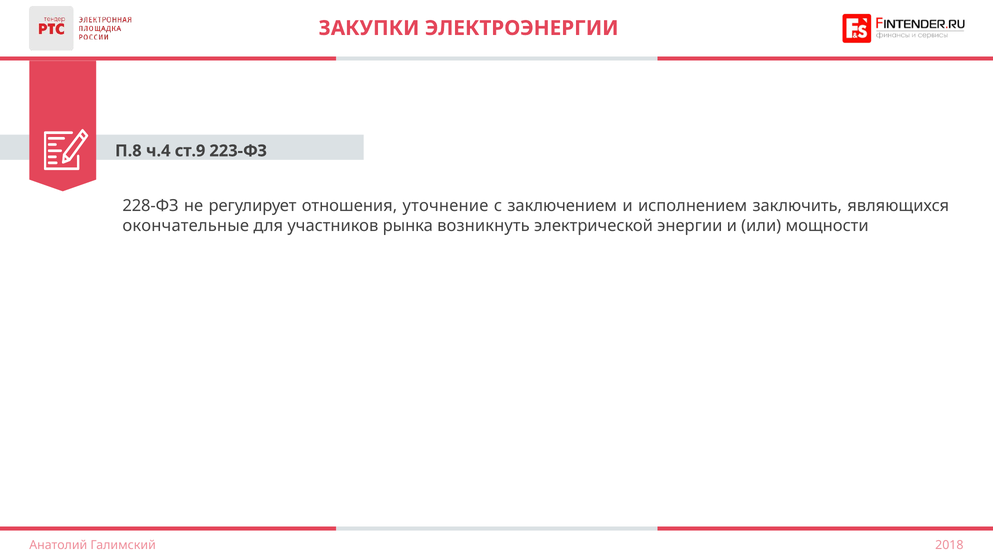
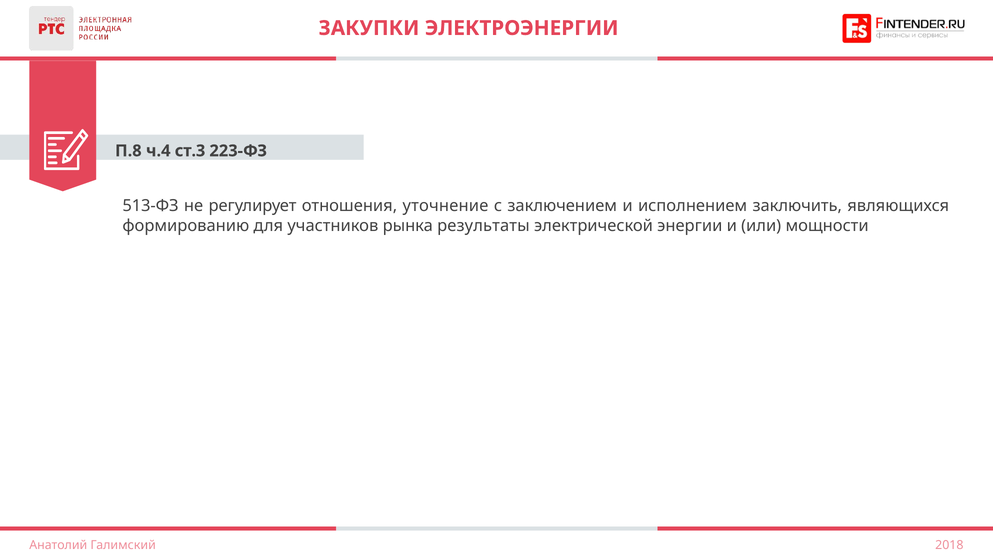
ст.9: ст.9 -> ст.3 (190, 151)
228-ФЗ: 228-ФЗ -> 513-ФЗ (151, 206)
окончательные: окончательные -> формированию (186, 226)
возникнуть: возникнуть -> результаты (483, 226)
